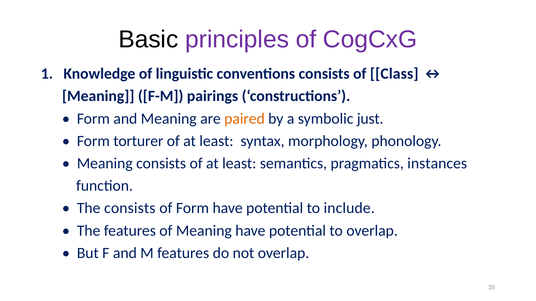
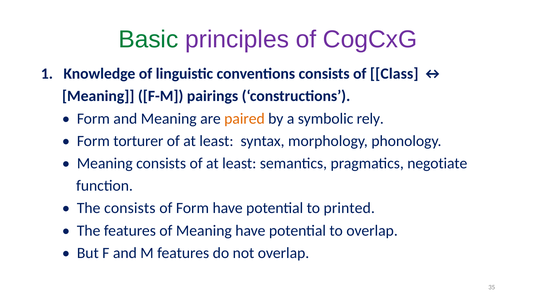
Basic colour: black -> green (148, 40)
just: just -> rely (370, 119)
instances: instances -> negotiate (437, 164)
include: include -> printed (349, 209)
